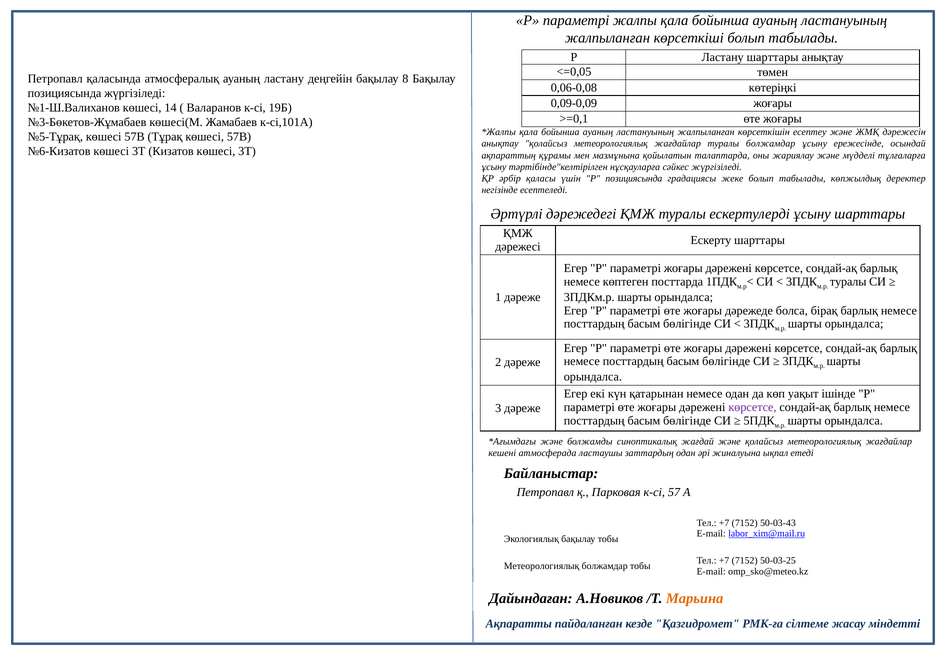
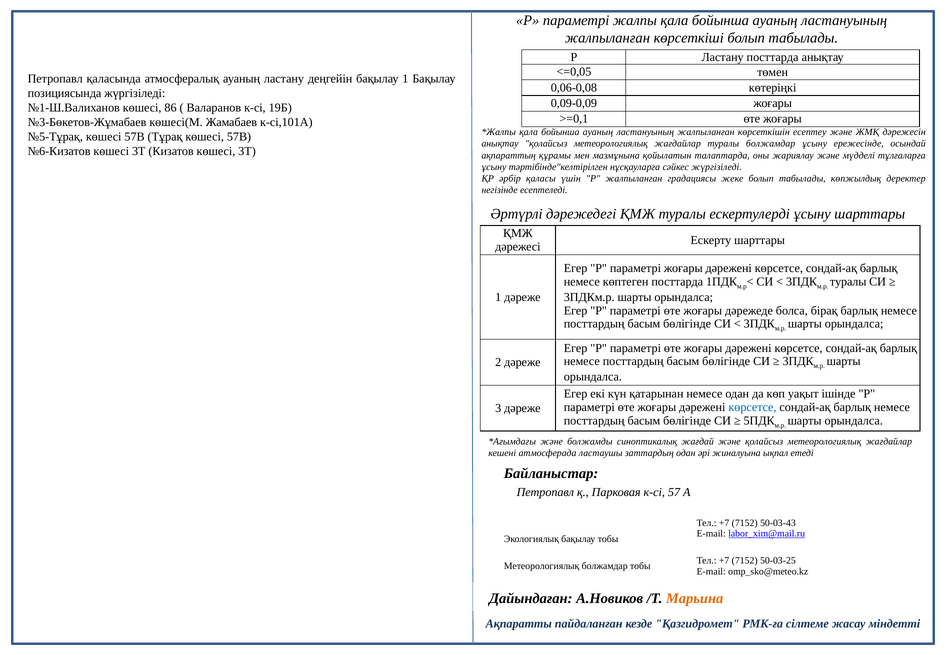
Ластану шарттары: шарттары -> посттарда (773, 57)
бақылау 8: 8 -> 1 (405, 79)
14: 14 -> 86 (171, 108)
Р позициясында: позициясында -> жалпыланған (634, 179)
көрсетсе colour: purple -> blue (752, 407)
